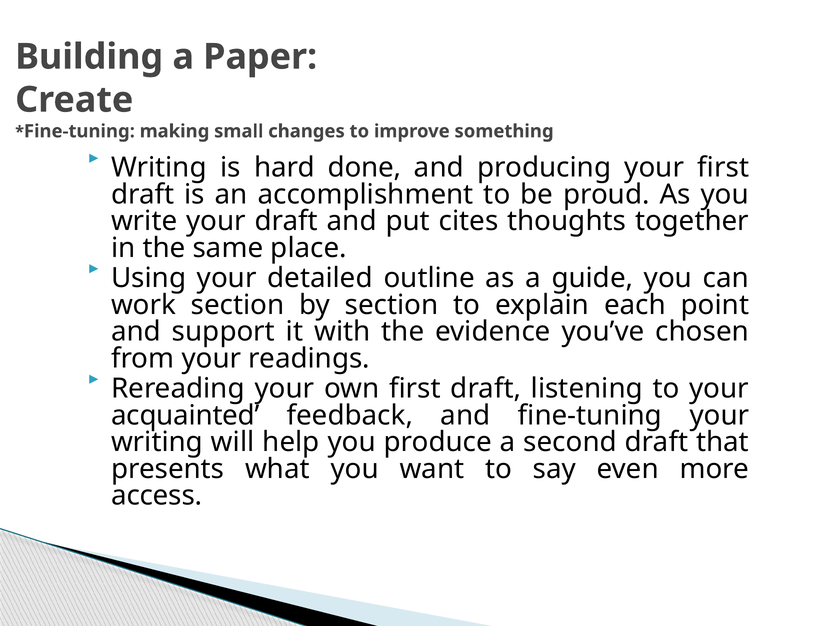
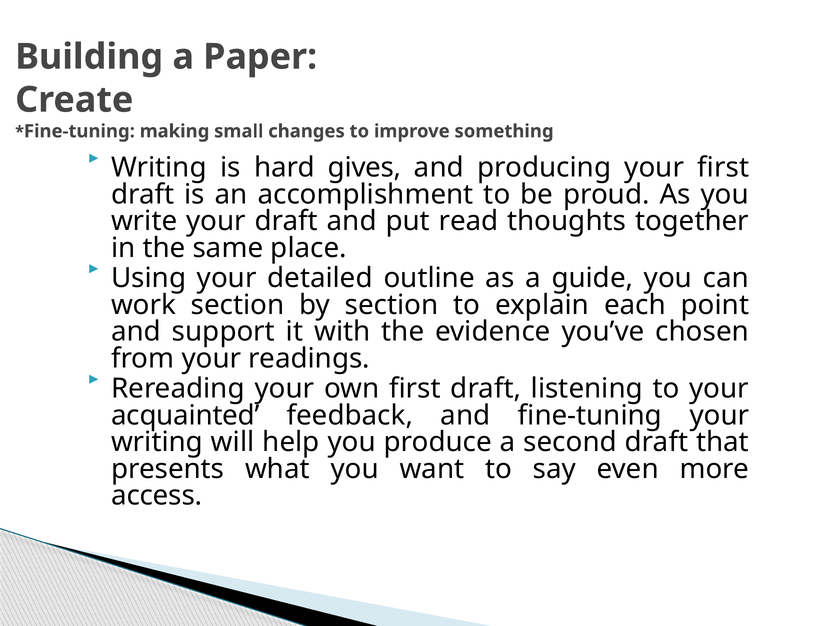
done: done -> gives (365, 168)
cites: cites -> read (469, 221)
